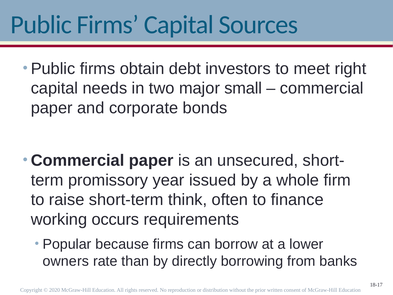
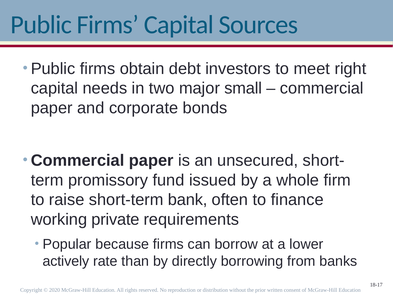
year: year -> fund (169, 180)
think: think -> bank (188, 200)
occurs: occurs -> private (115, 219)
owners: owners -> actively (66, 261)
